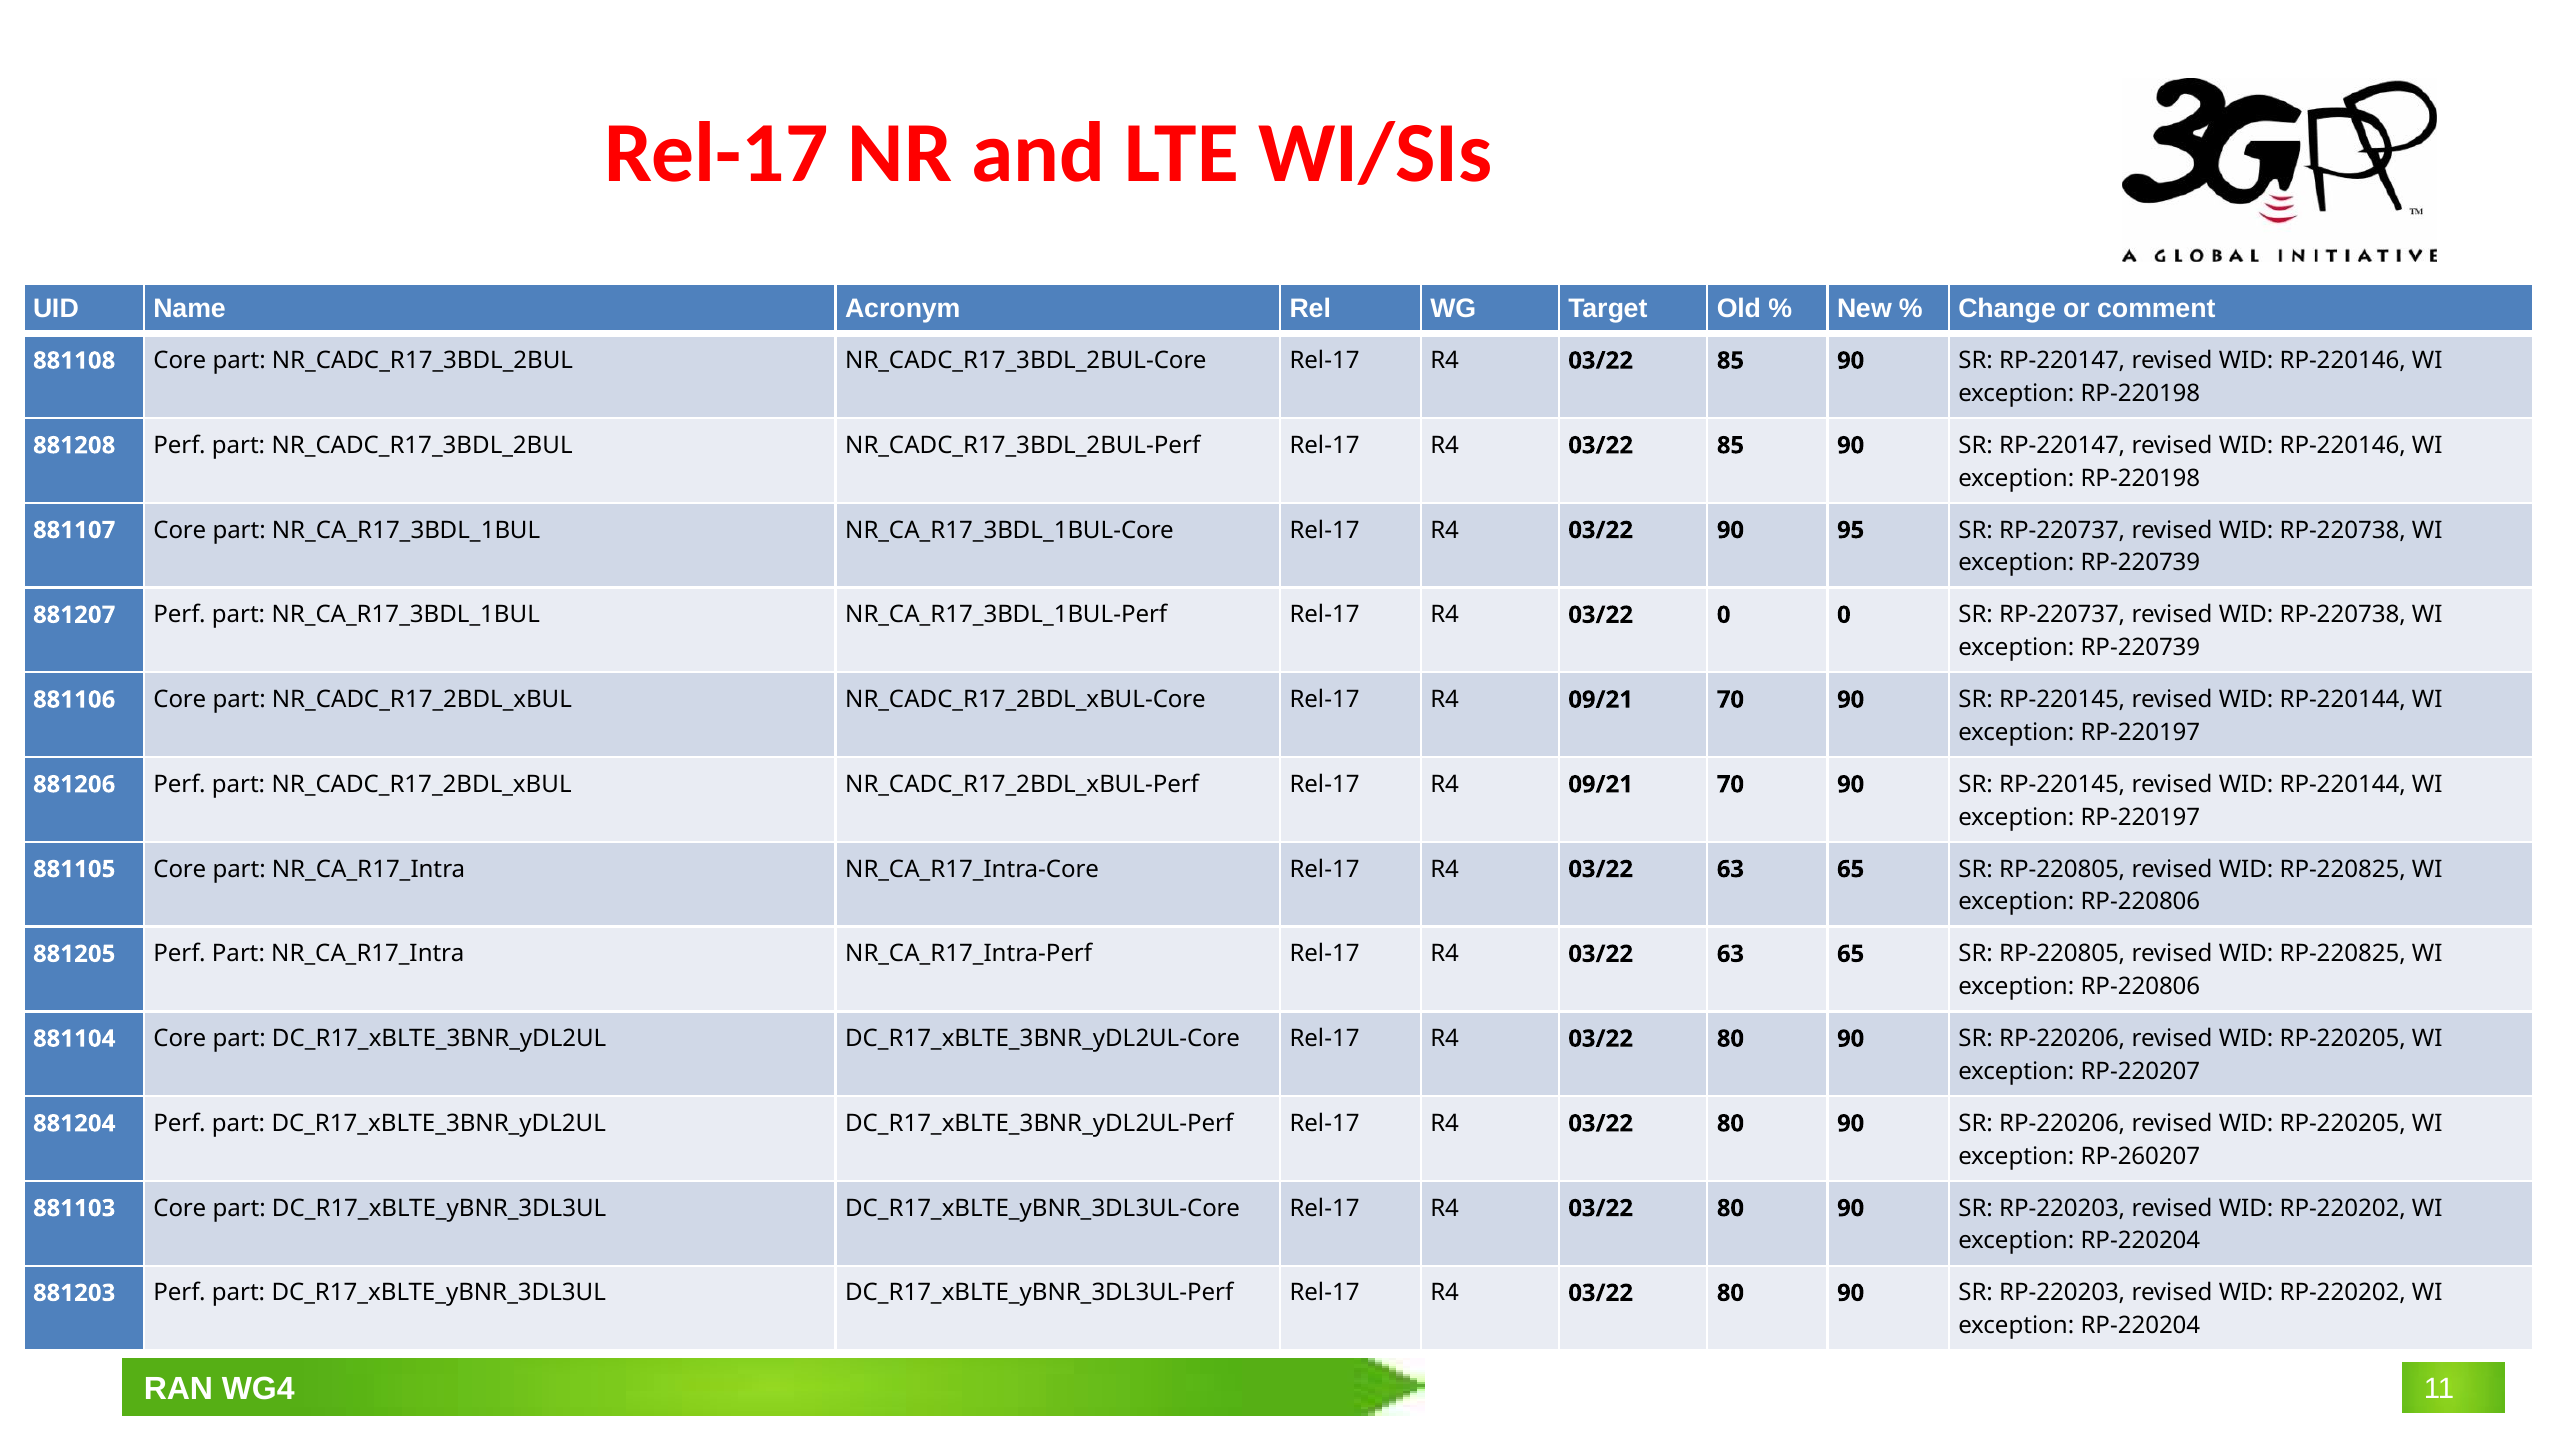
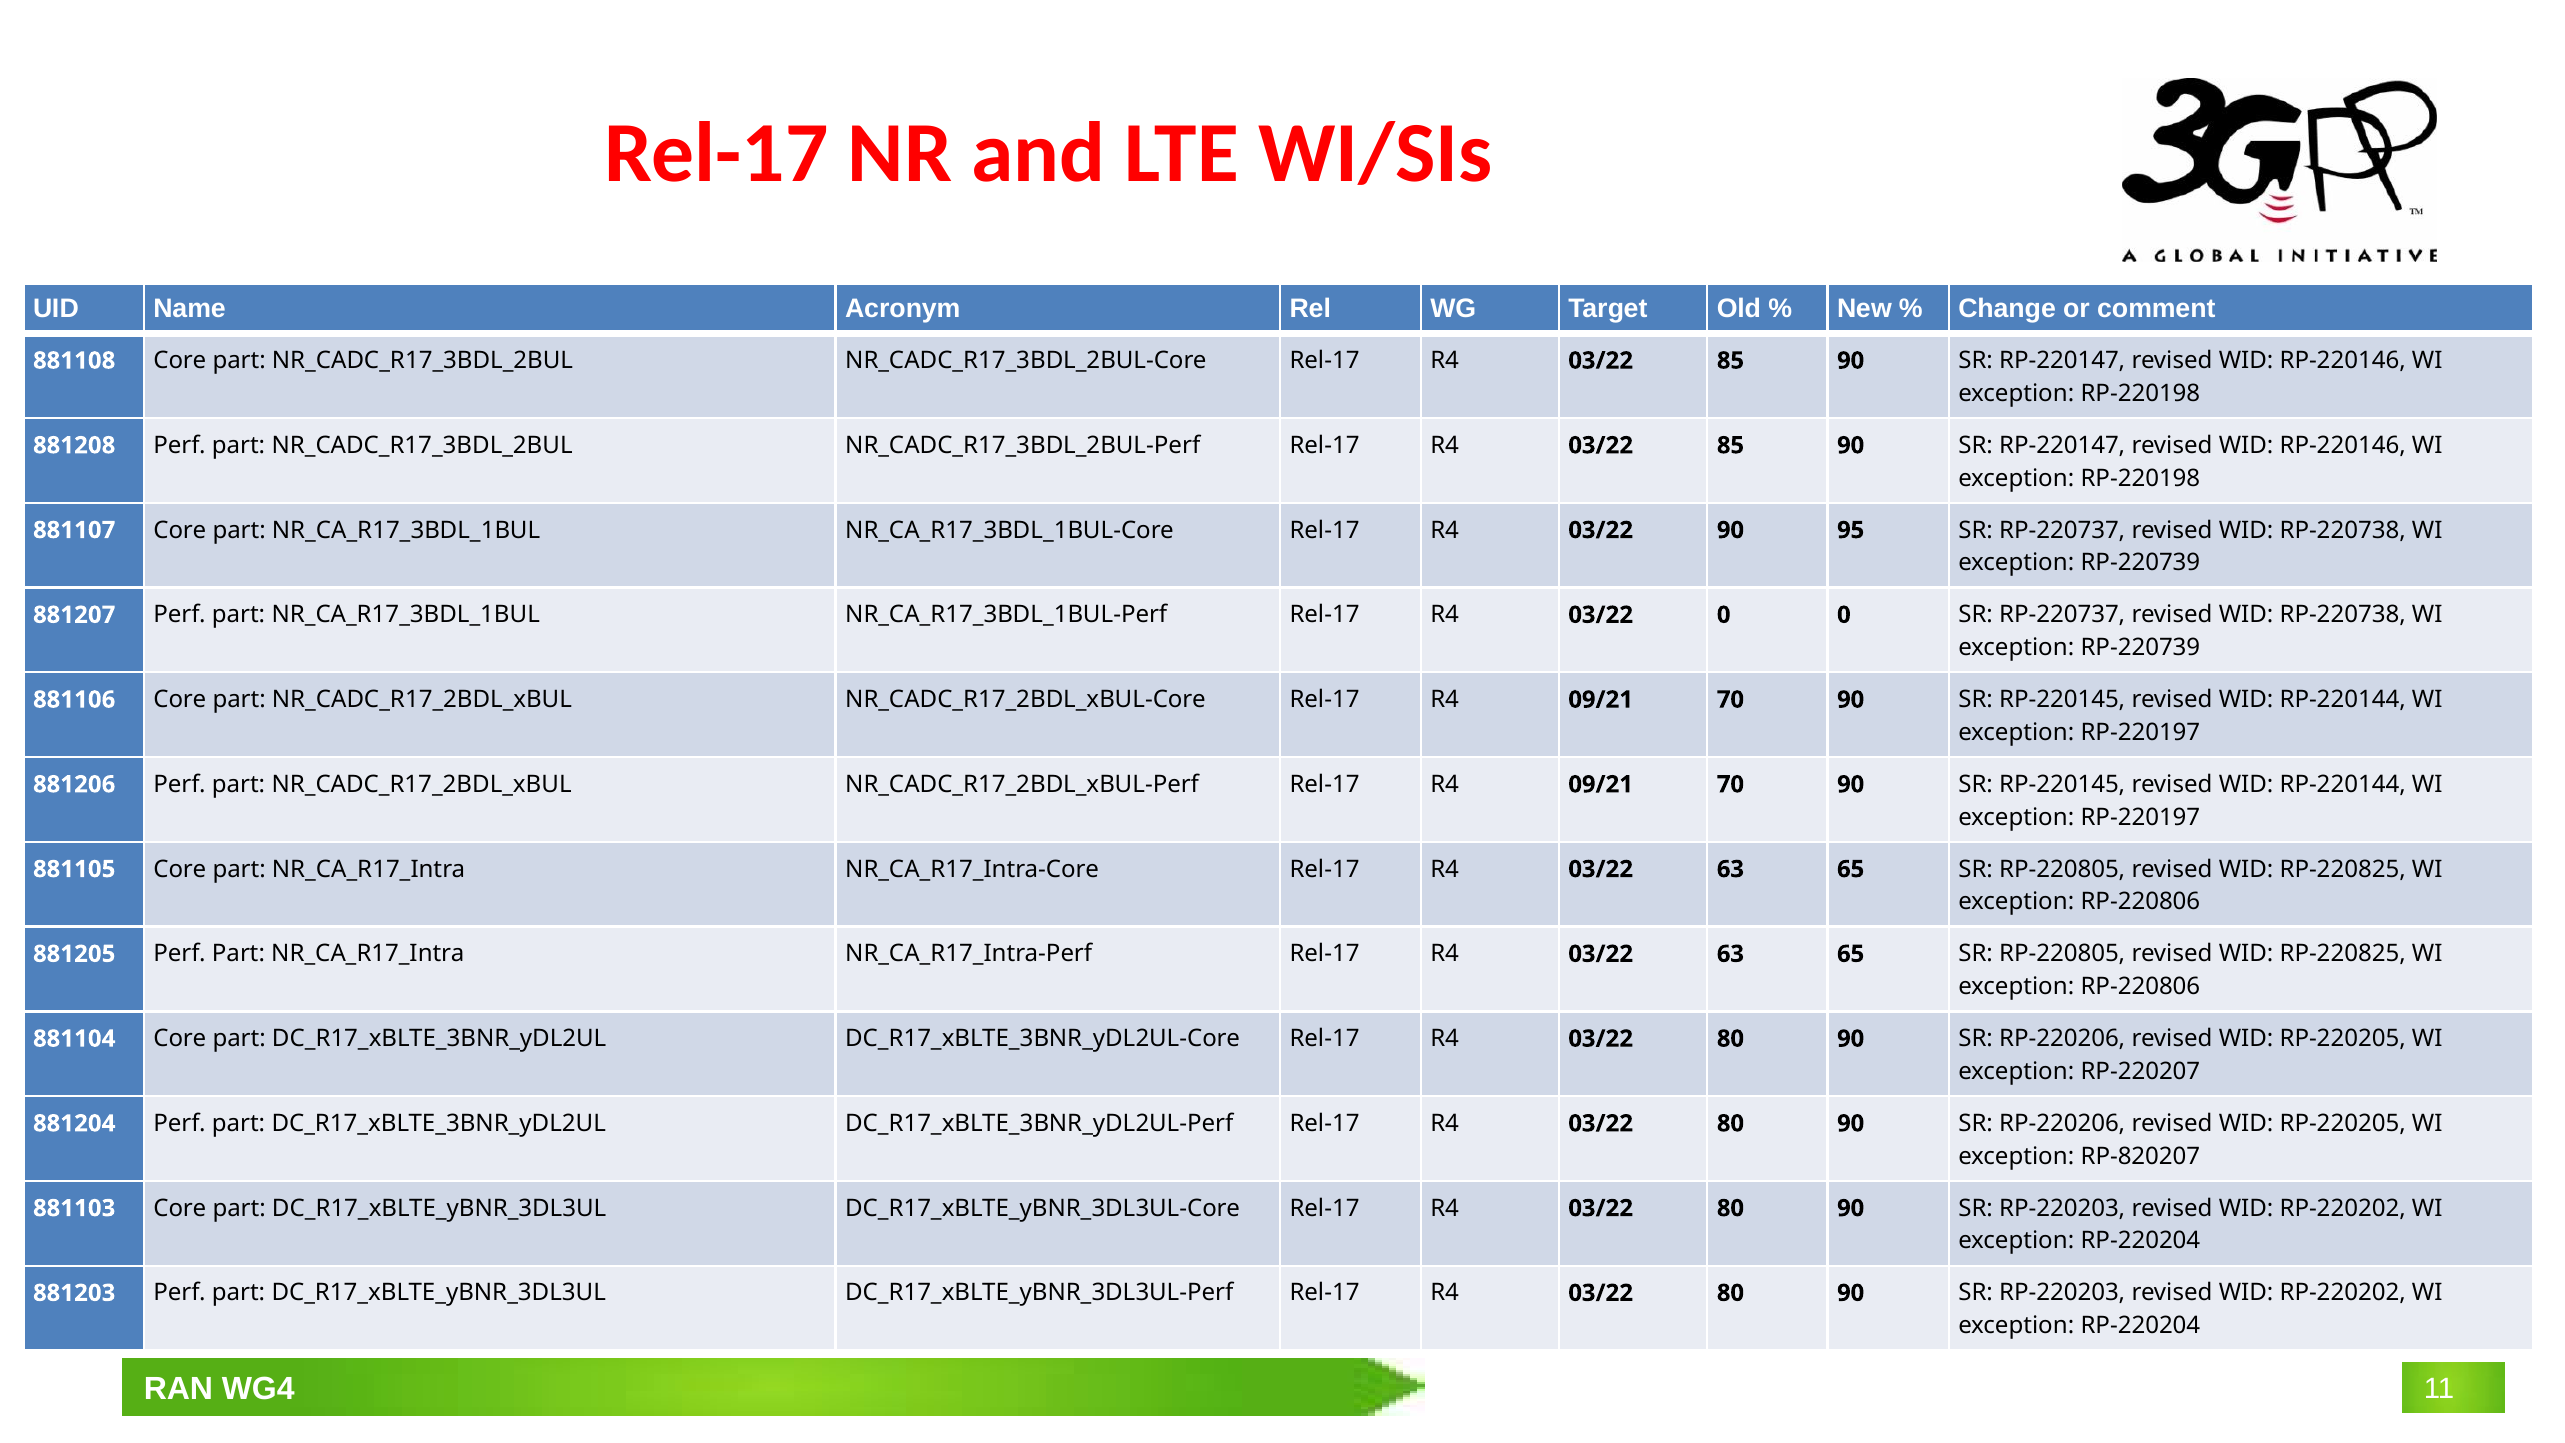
RP-260207: RP-260207 -> RP-820207 (2140, 1156)
